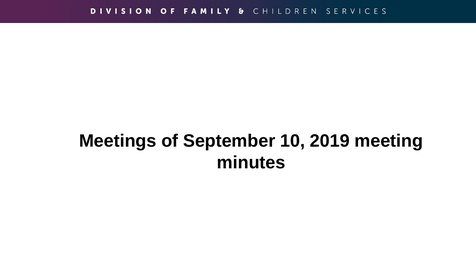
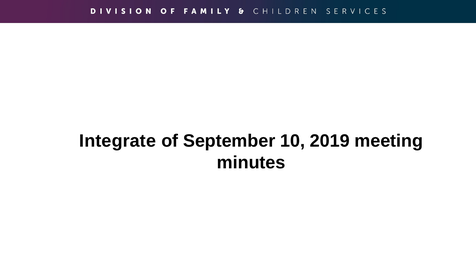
Meetings: Meetings -> Integrate (118, 141)
